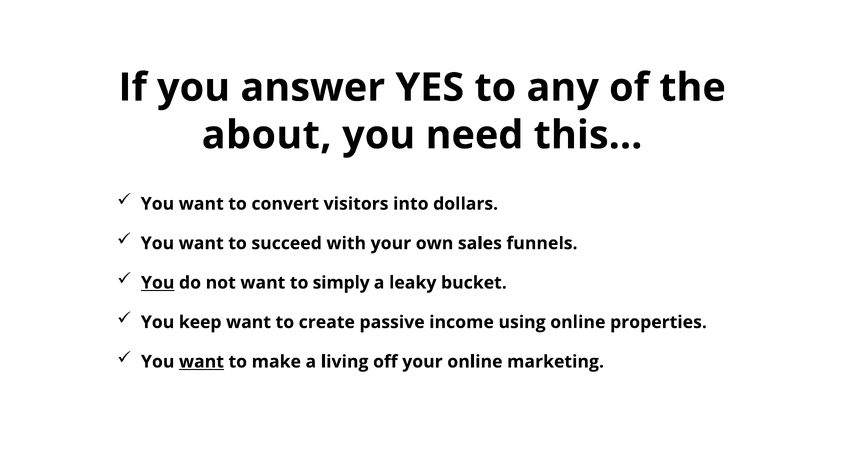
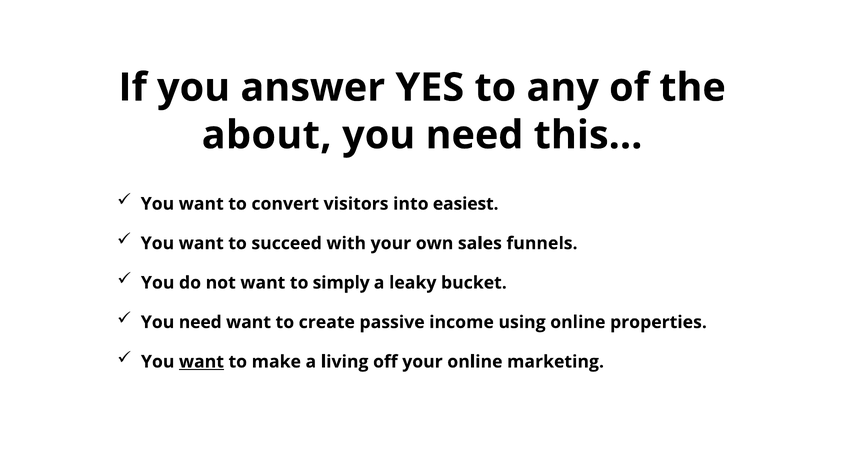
dollars: dollars -> easiest (466, 204)
You underline: present -> none (158, 283)
keep: keep -> need (200, 322)
